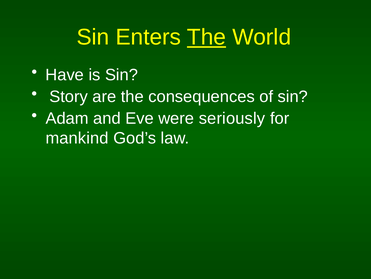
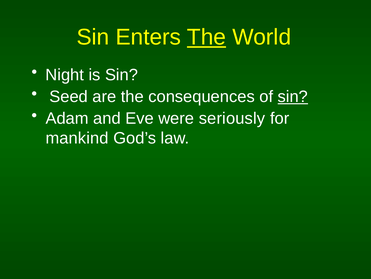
Have: Have -> Night (65, 75)
Story: Story -> Seed (69, 96)
sin underline: none -> present (293, 96)
